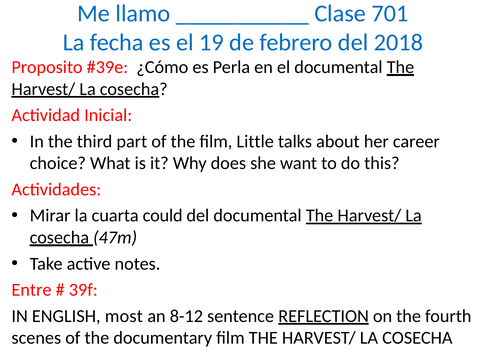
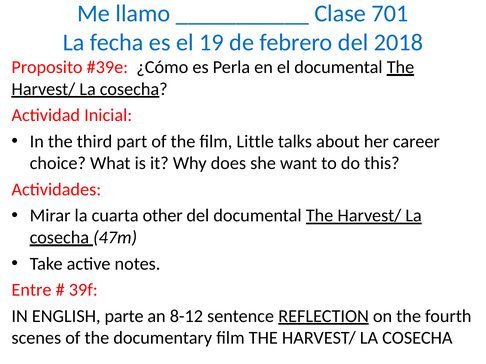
could: could -> other (163, 216)
most: most -> parte (124, 316)
